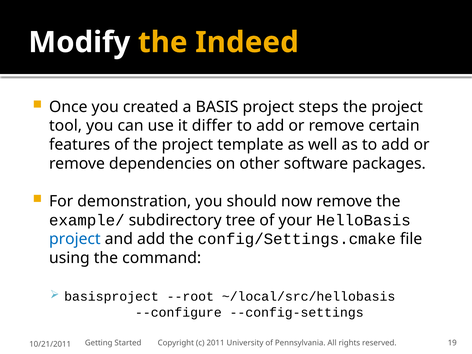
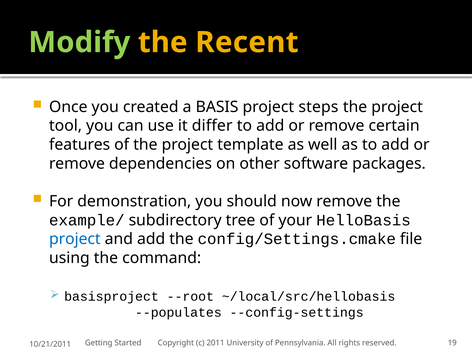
Modify colour: white -> light green (79, 42)
Indeed: Indeed -> Recent (247, 42)
--configure: --configure -> --populates (178, 312)
